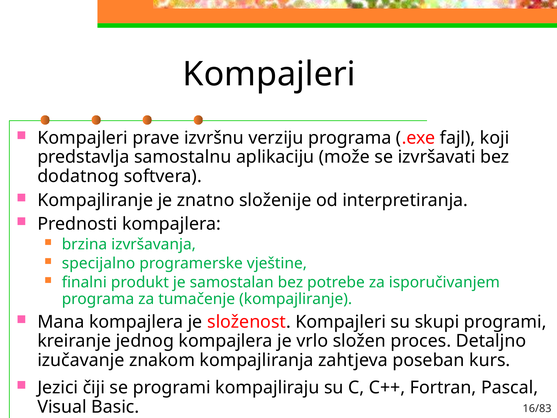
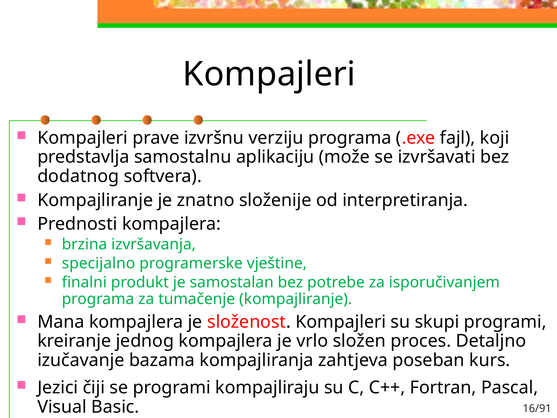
znakom: znakom -> bazama (162, 360)
16/83: 16/83 -> 16/91 (537, 408)
